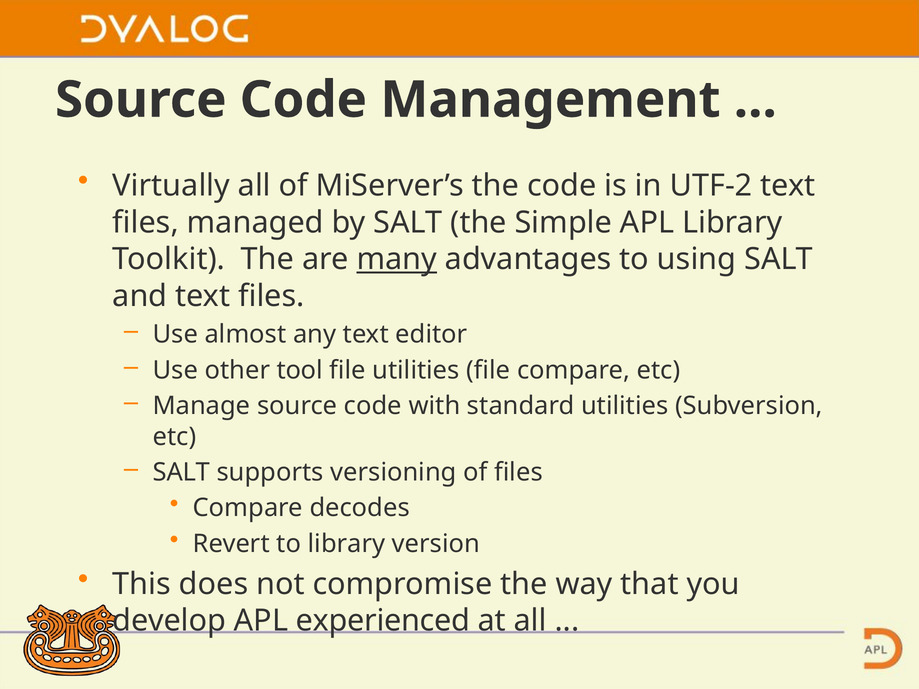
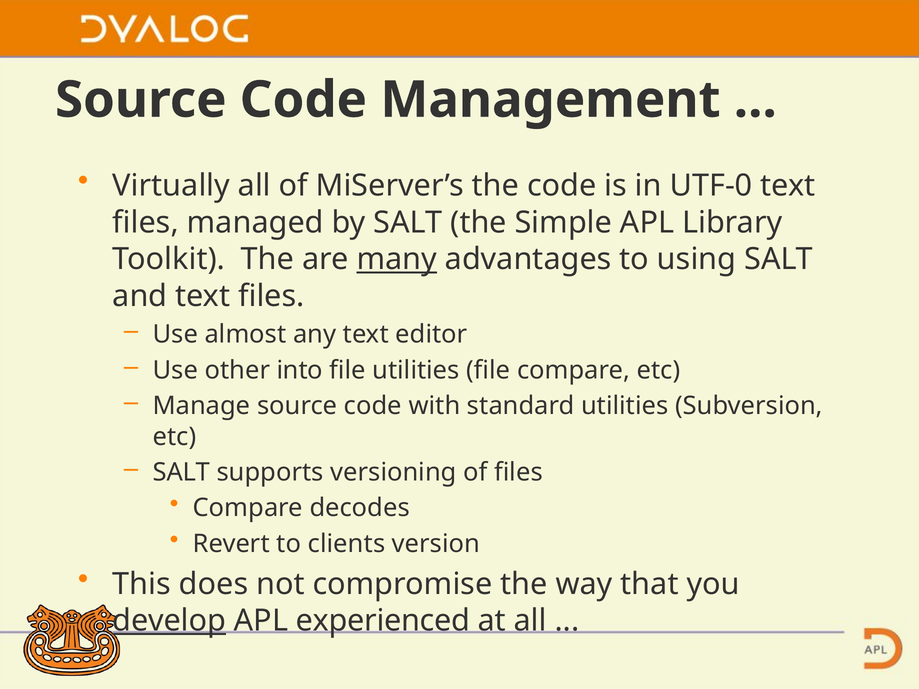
UTF-2: UTF-2 -> UTF-0 (711, 186)
tool: tool -> into (300, 370)
to library: library -> clients (347, 544)
develop underline: none -> present (169, 621)
